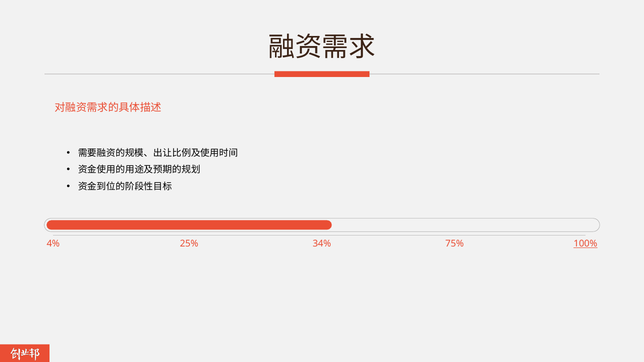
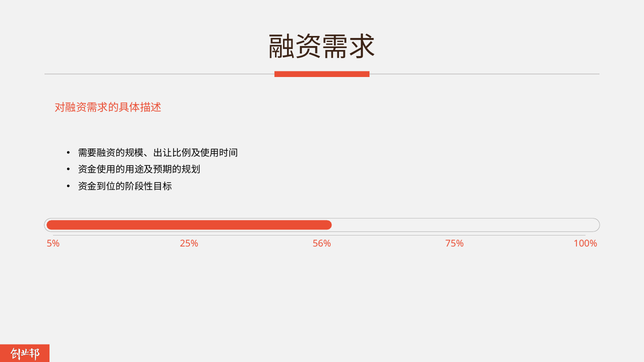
4%: 4% -> 5% (53, 244)
34%: 34% -> 56% (322, 244)
100% underline: present -> none (585, 244)
